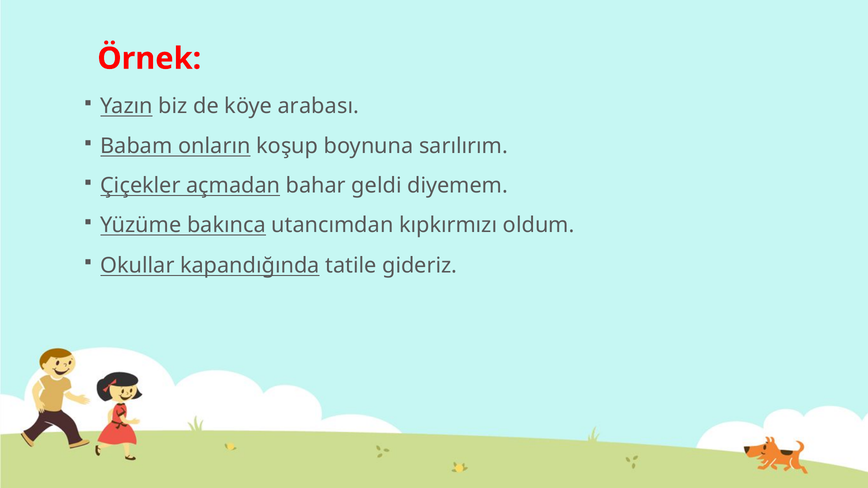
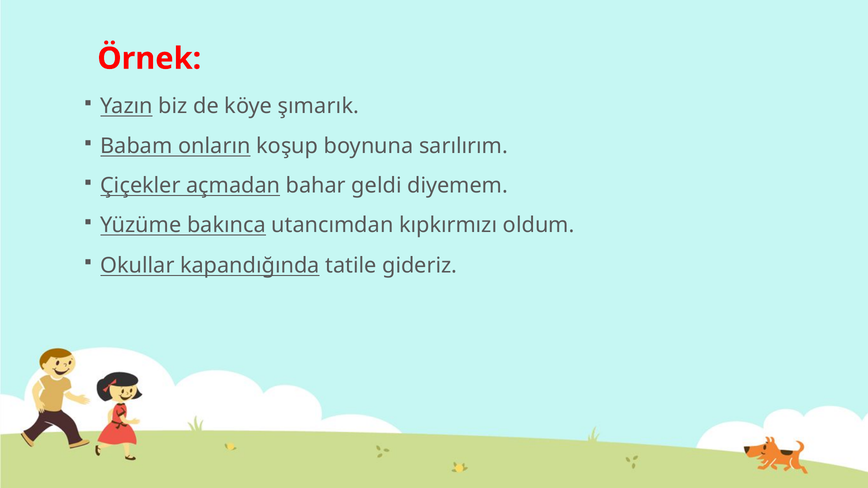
arabası: arabası -> şımarık (318, 106)
